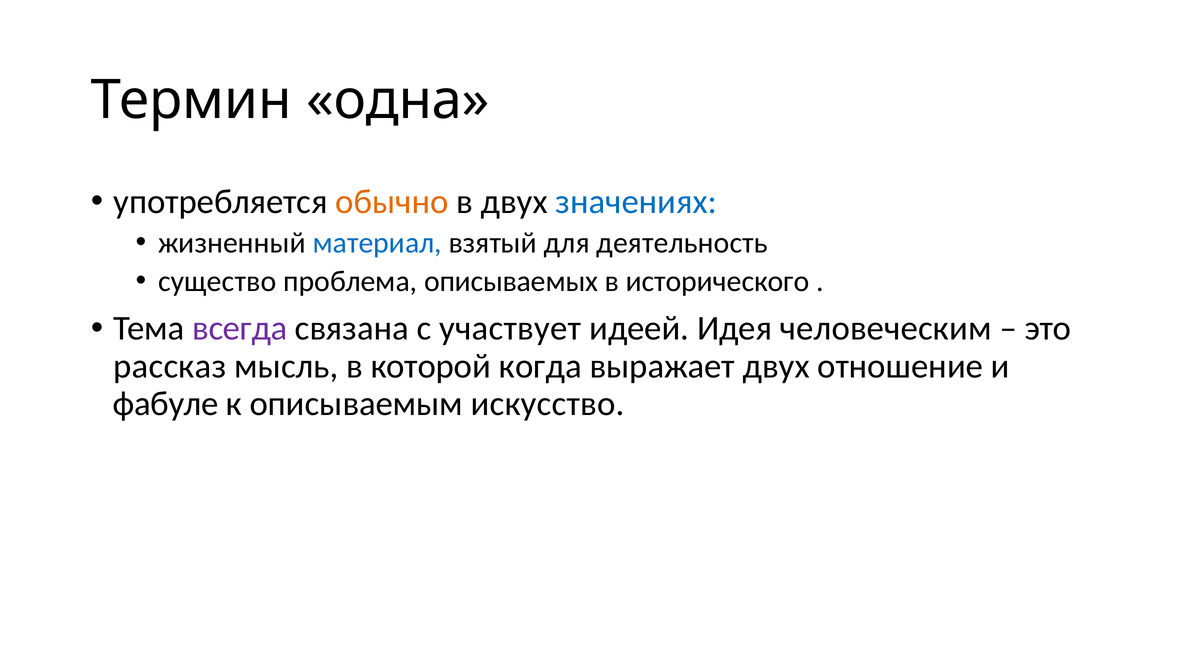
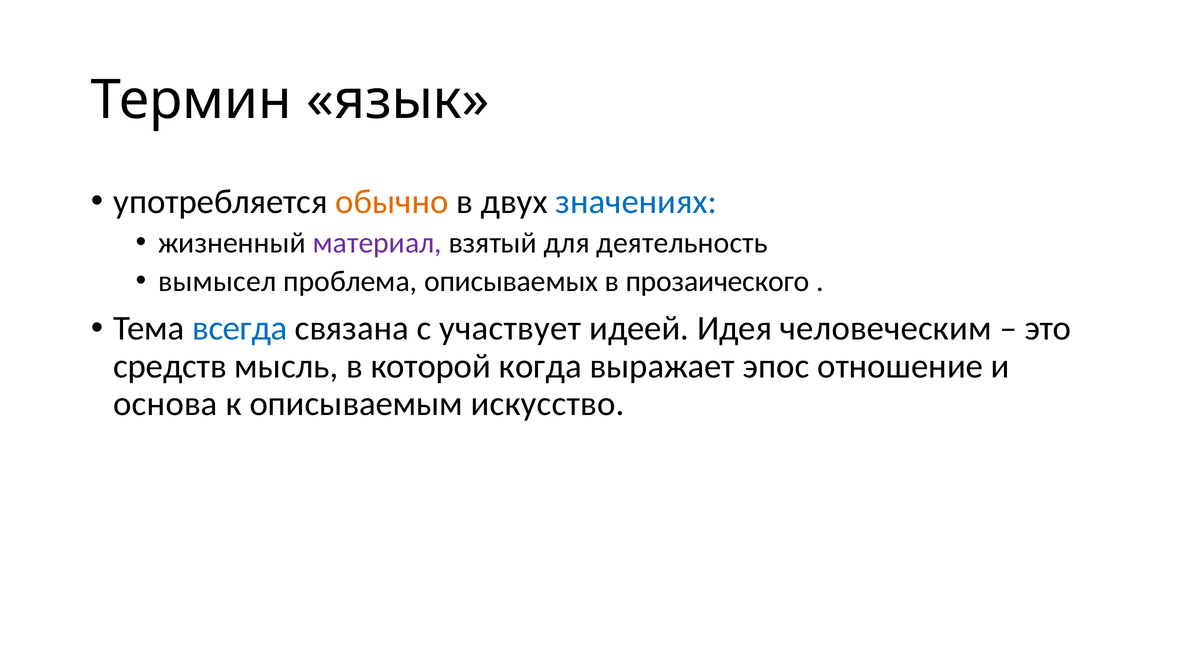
одна: одна -> язык (398, 100)
материал colour: blue -> purple (377, 243)
существо: существо -> вымысел (217, 281)
исторического: исторического -> прозаического (718, 281)
всегда colour: purple -> blue (240, 329)
рассказ: рассказ -> средств (170, 366)
выражает двух: двух -> эпос (776, 366)
фабуле: фабуле -> основа (165, 404)
